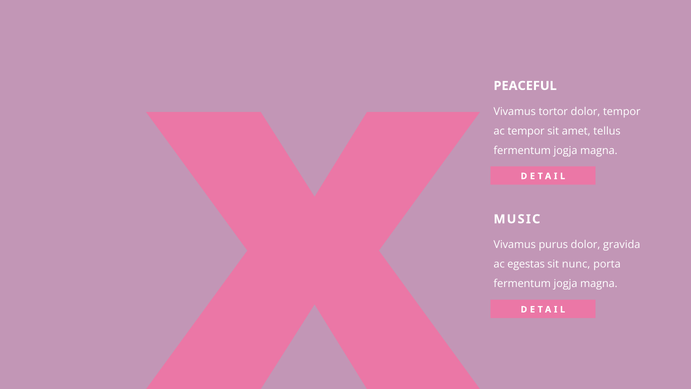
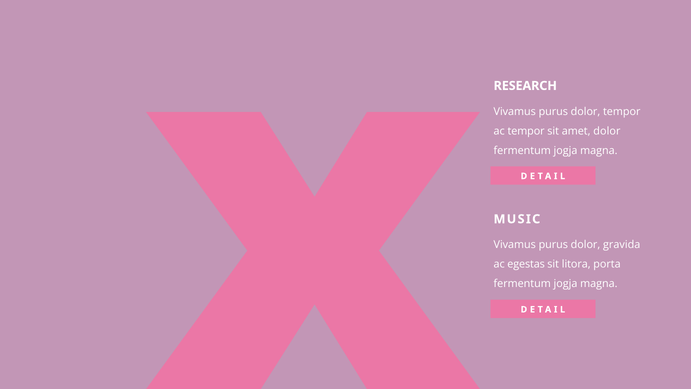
PEACEFUL: PEACEFUL -> RESEARCH (525, 86)
tortor: tortor -> purus (553, 111)
amet tellus: tellus -> dolor (607, 131)
nunc: nunc -> litora (576, 264)
